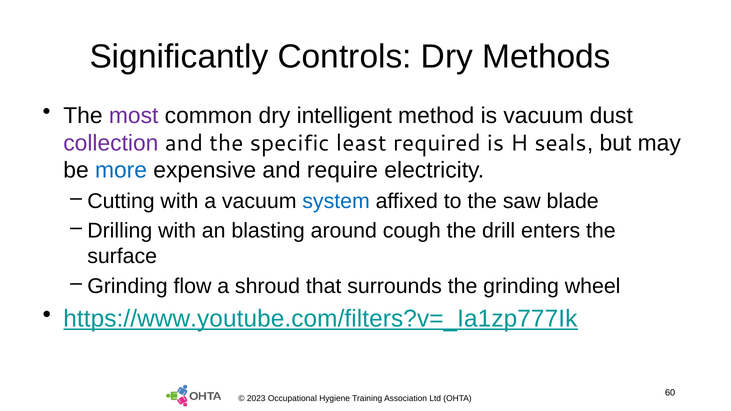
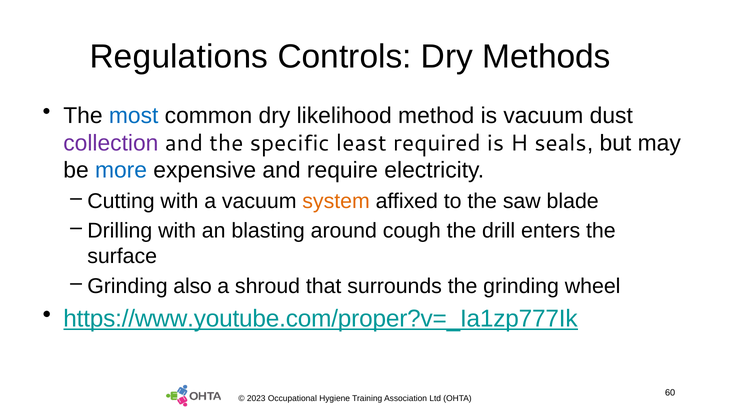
Significantly: Significantly -> Regulations (179, 57)
most colour: purple -> blue (134, 116)
intelligent: intelligent -> likelihood (344, 116)
system colour: blue -> orange (336, 201)
flow: flow -> also (193, 286)
https://www.youtube.com/filters?v=_Ia1zp777Ik: https://www.youtube.com/filters?v=_Ia1zp777Ik -> https://www.youtube.com/proper?v=_Ia1zp777Ik (320, 319)
